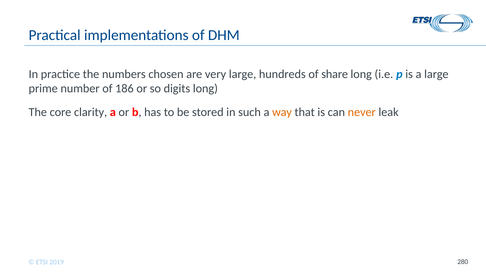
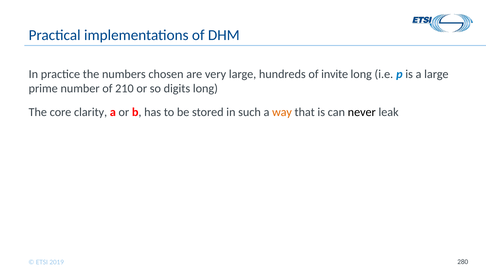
share: share -> invite (335, 74)
186: 186 -> 210 (124, 89)
never colour: orange -> black (362, 112)
